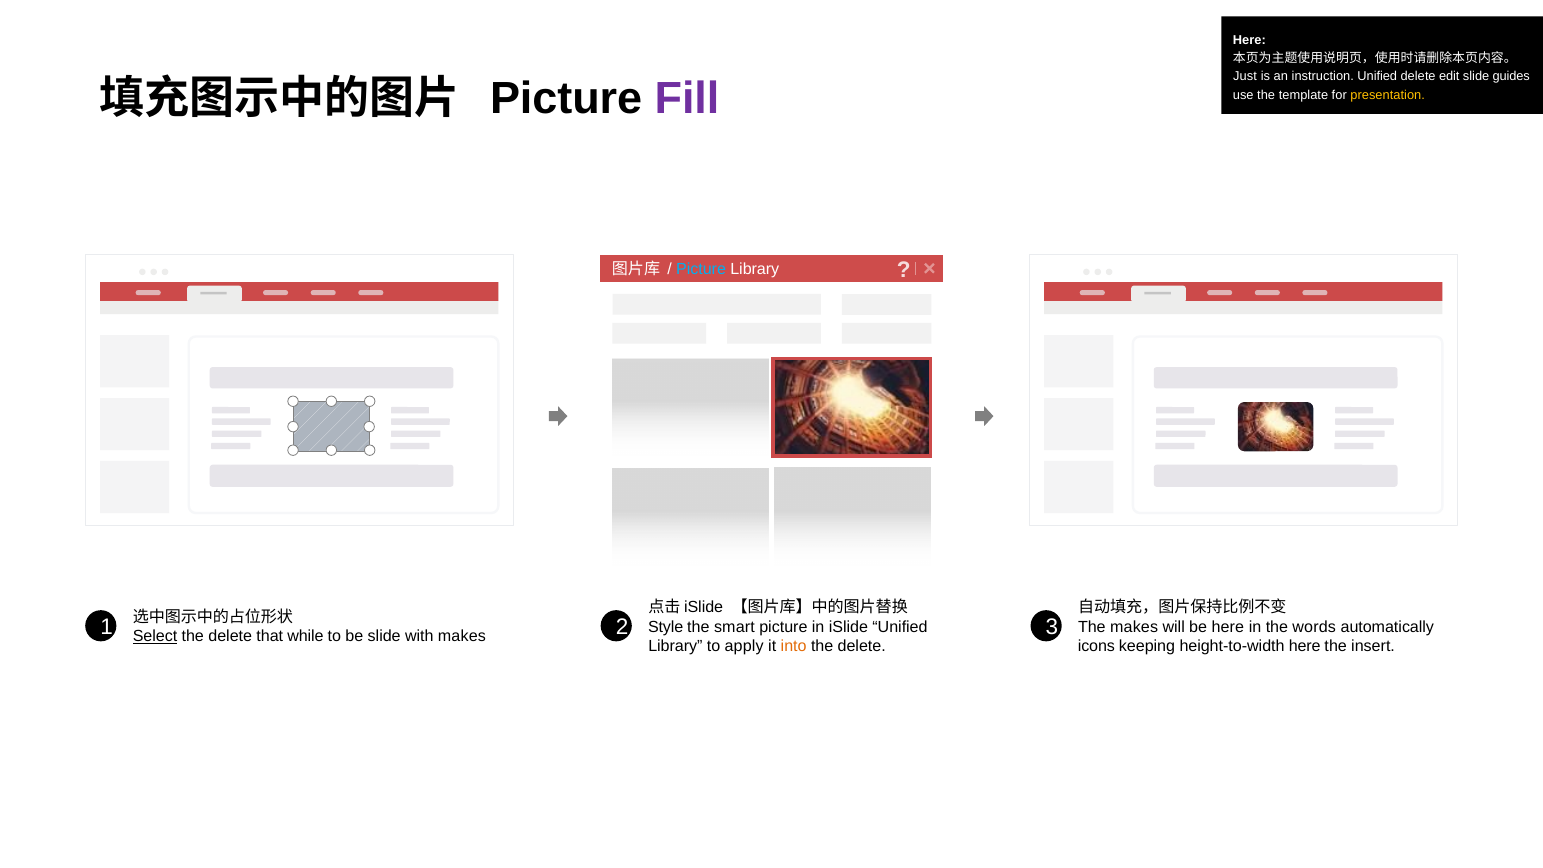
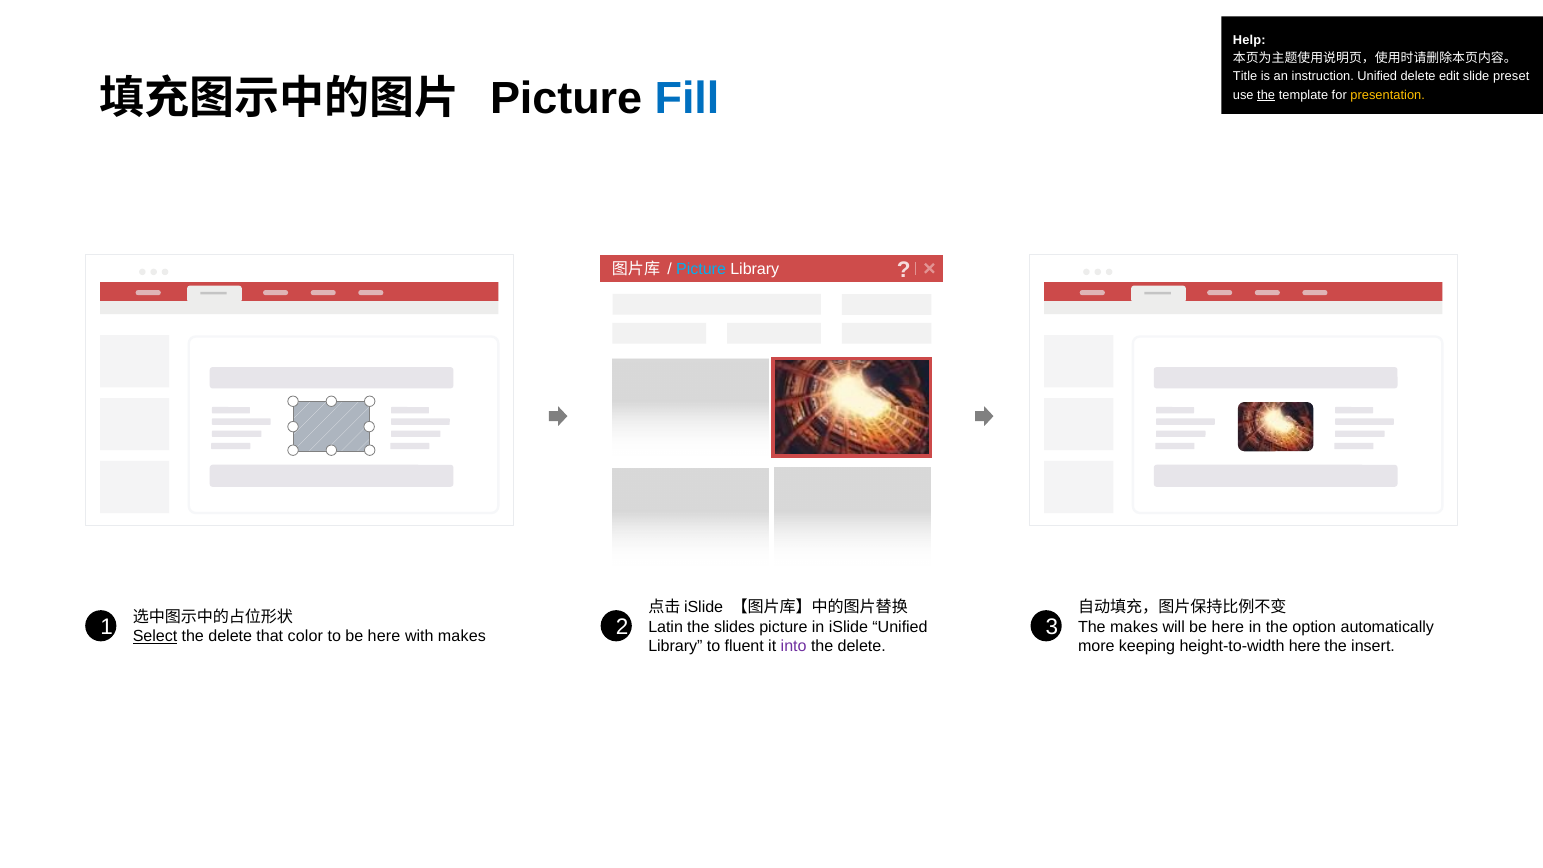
Here: Here -> Help (1249, 40)
Just: Just -> Title (1245, 77)
guides: guides -> preset (1511, 77)
Fill colour: purple -> blue (687, 98)
the underline: none -> present (1266, 95)
Style: Style -> Latin (666, 627)
smart: smart -> slides (735, 627)
words: words -> option (1314, 627)
while: while -> color (305, 637)
to be slide: slide -> here (384, 637)
apply: apply -> fluent (744, 646)
into colour: orange -> purple (794, 646)
icons: icons -> more (1096, 646)
